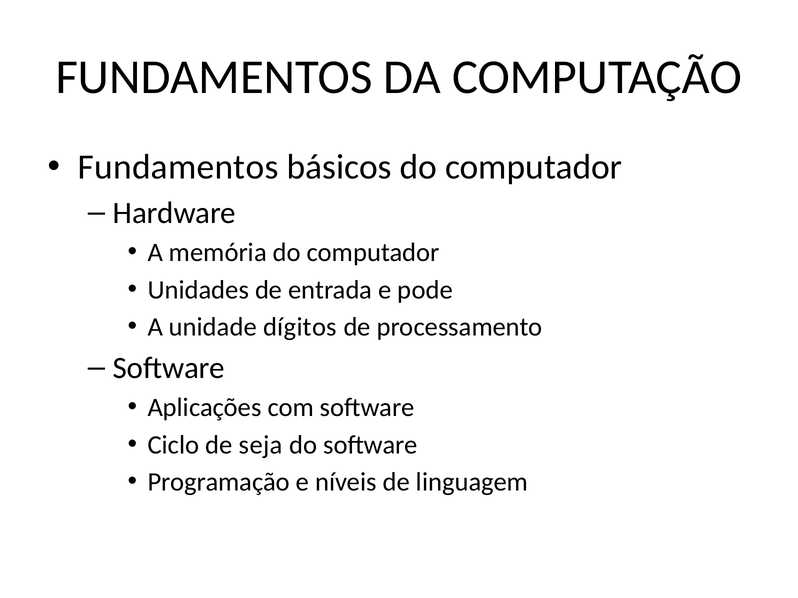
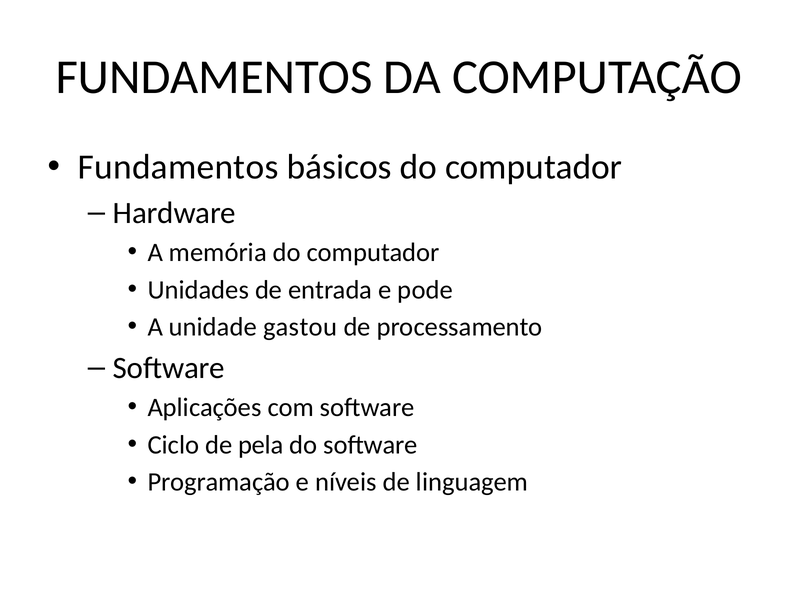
dígitos: dígitos -> gastou (300, 327)
seja: seja -> pela (261, 445)
